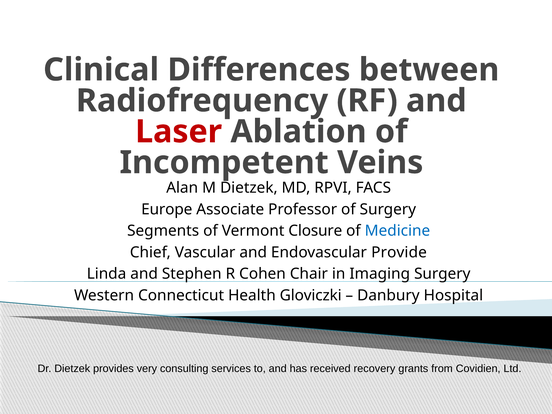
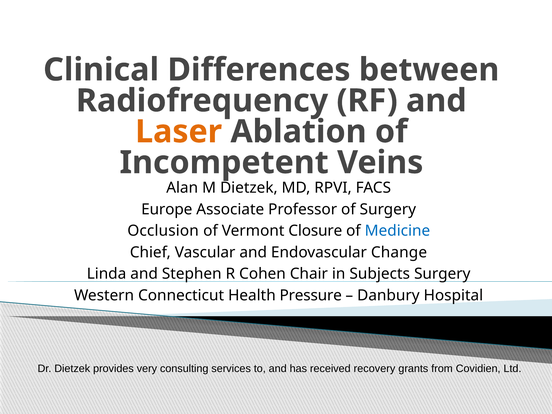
Laser colour: red -> orange (179, 132)
Segments: Segments -> Occlusion (163, 231)
Provide: Provide -> Change (399, 252)
Imaging: Imaging -> Subjects (380, 274)
Gloviczki: Gloviczki -> Pressure (311, 295)
